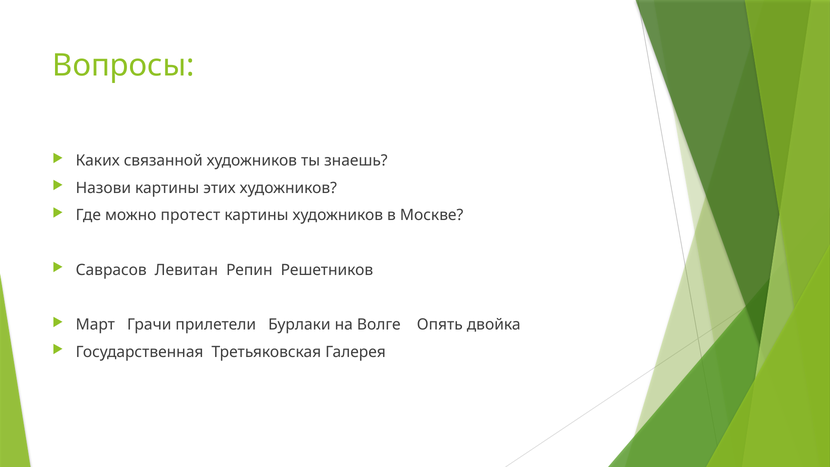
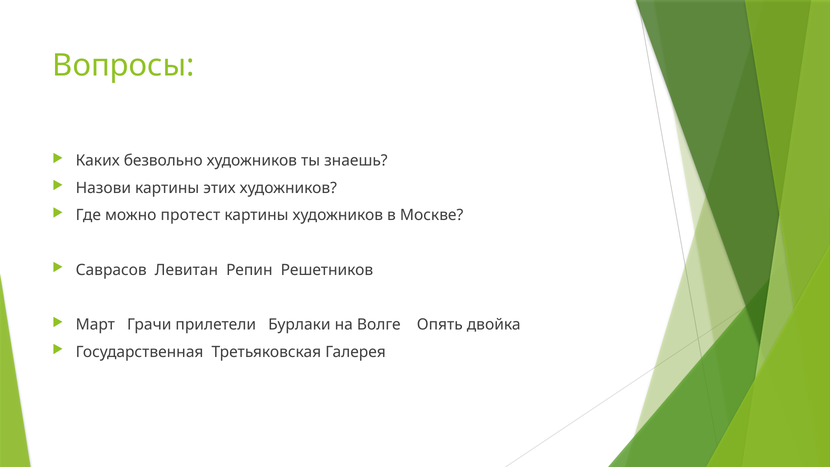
связанной: связанной -> безвольно (163, 161)
